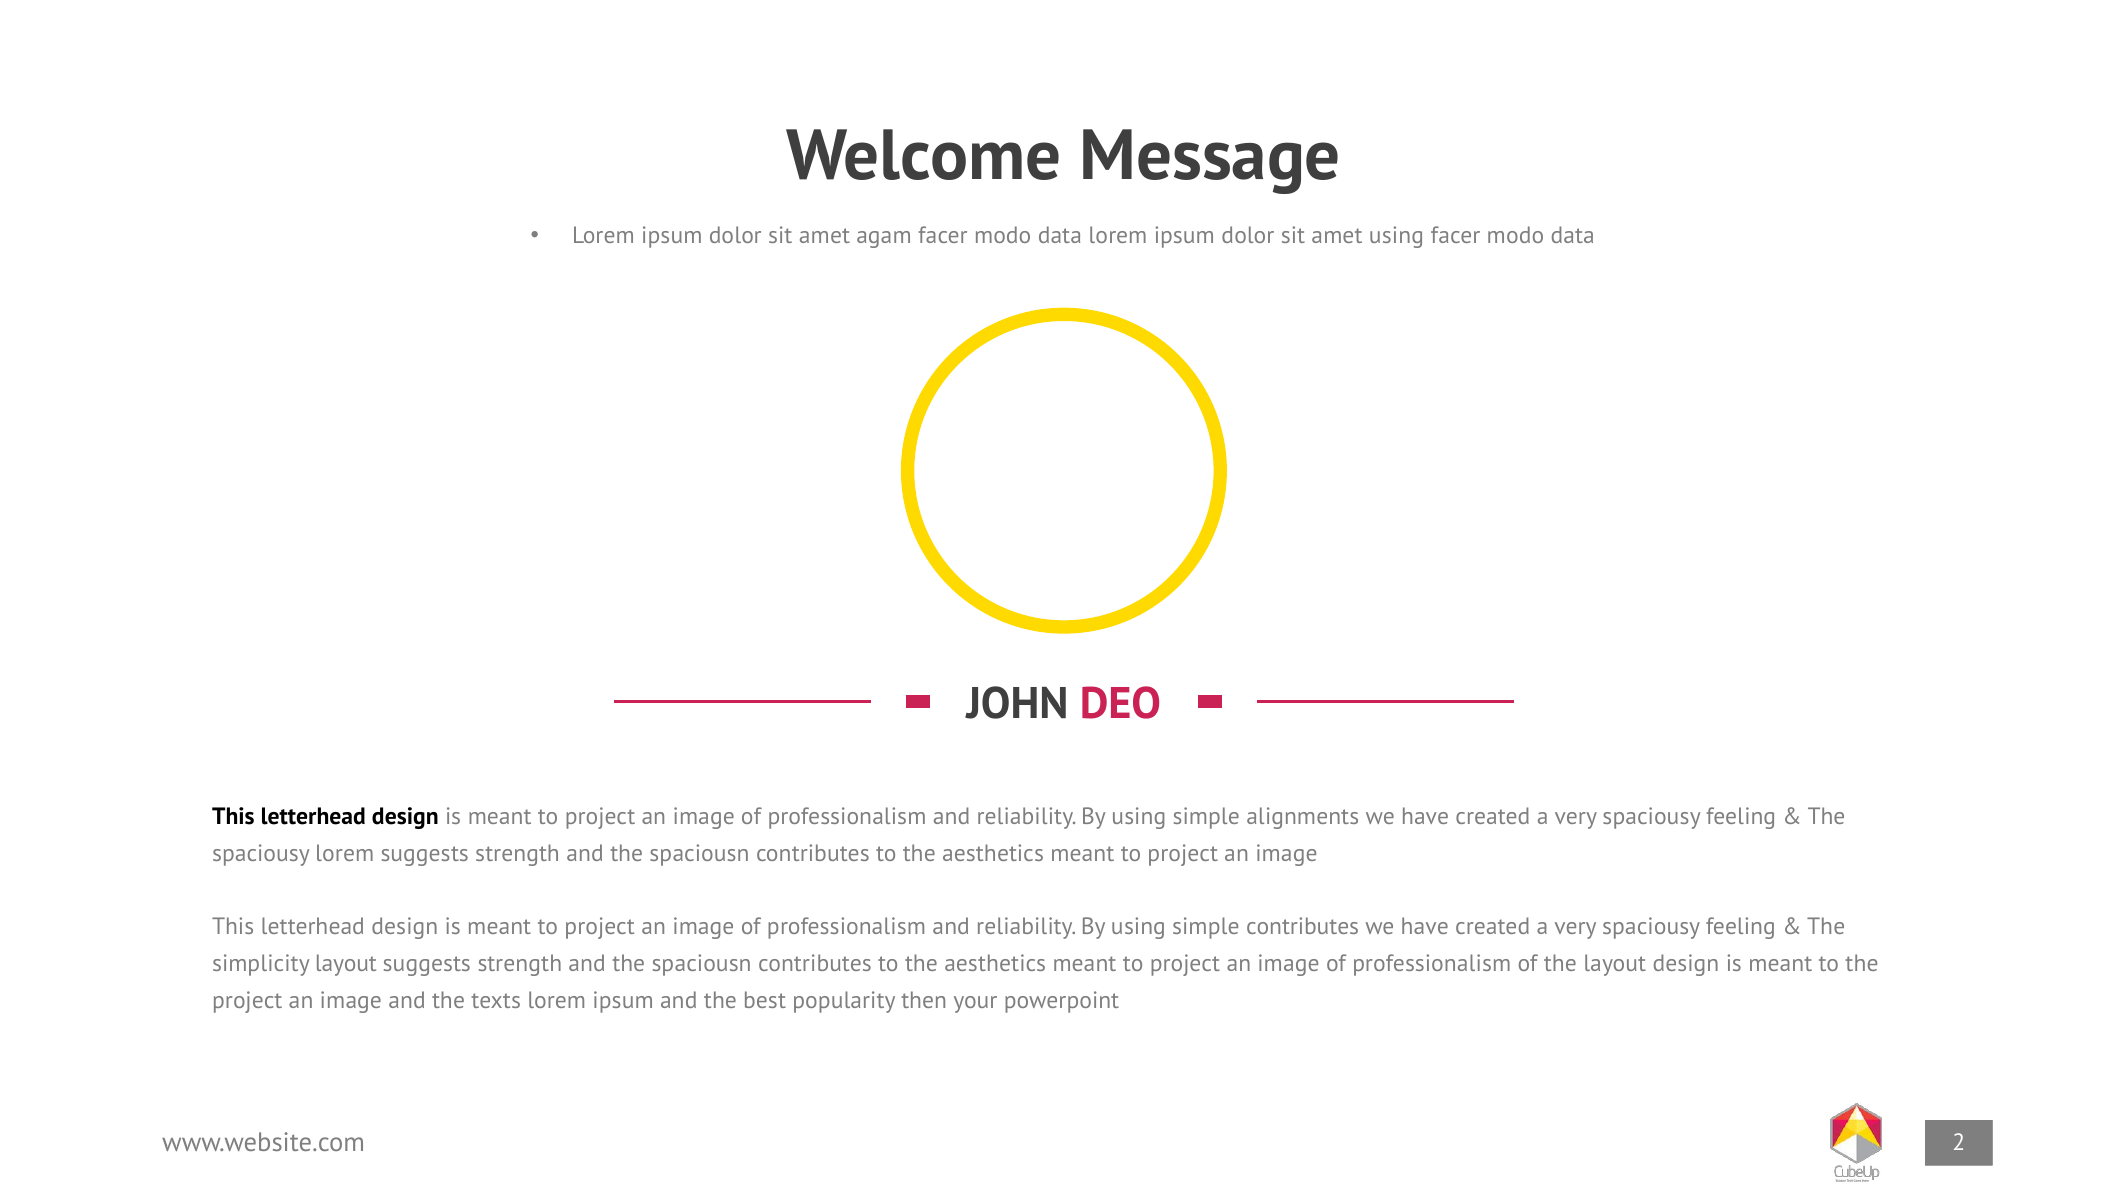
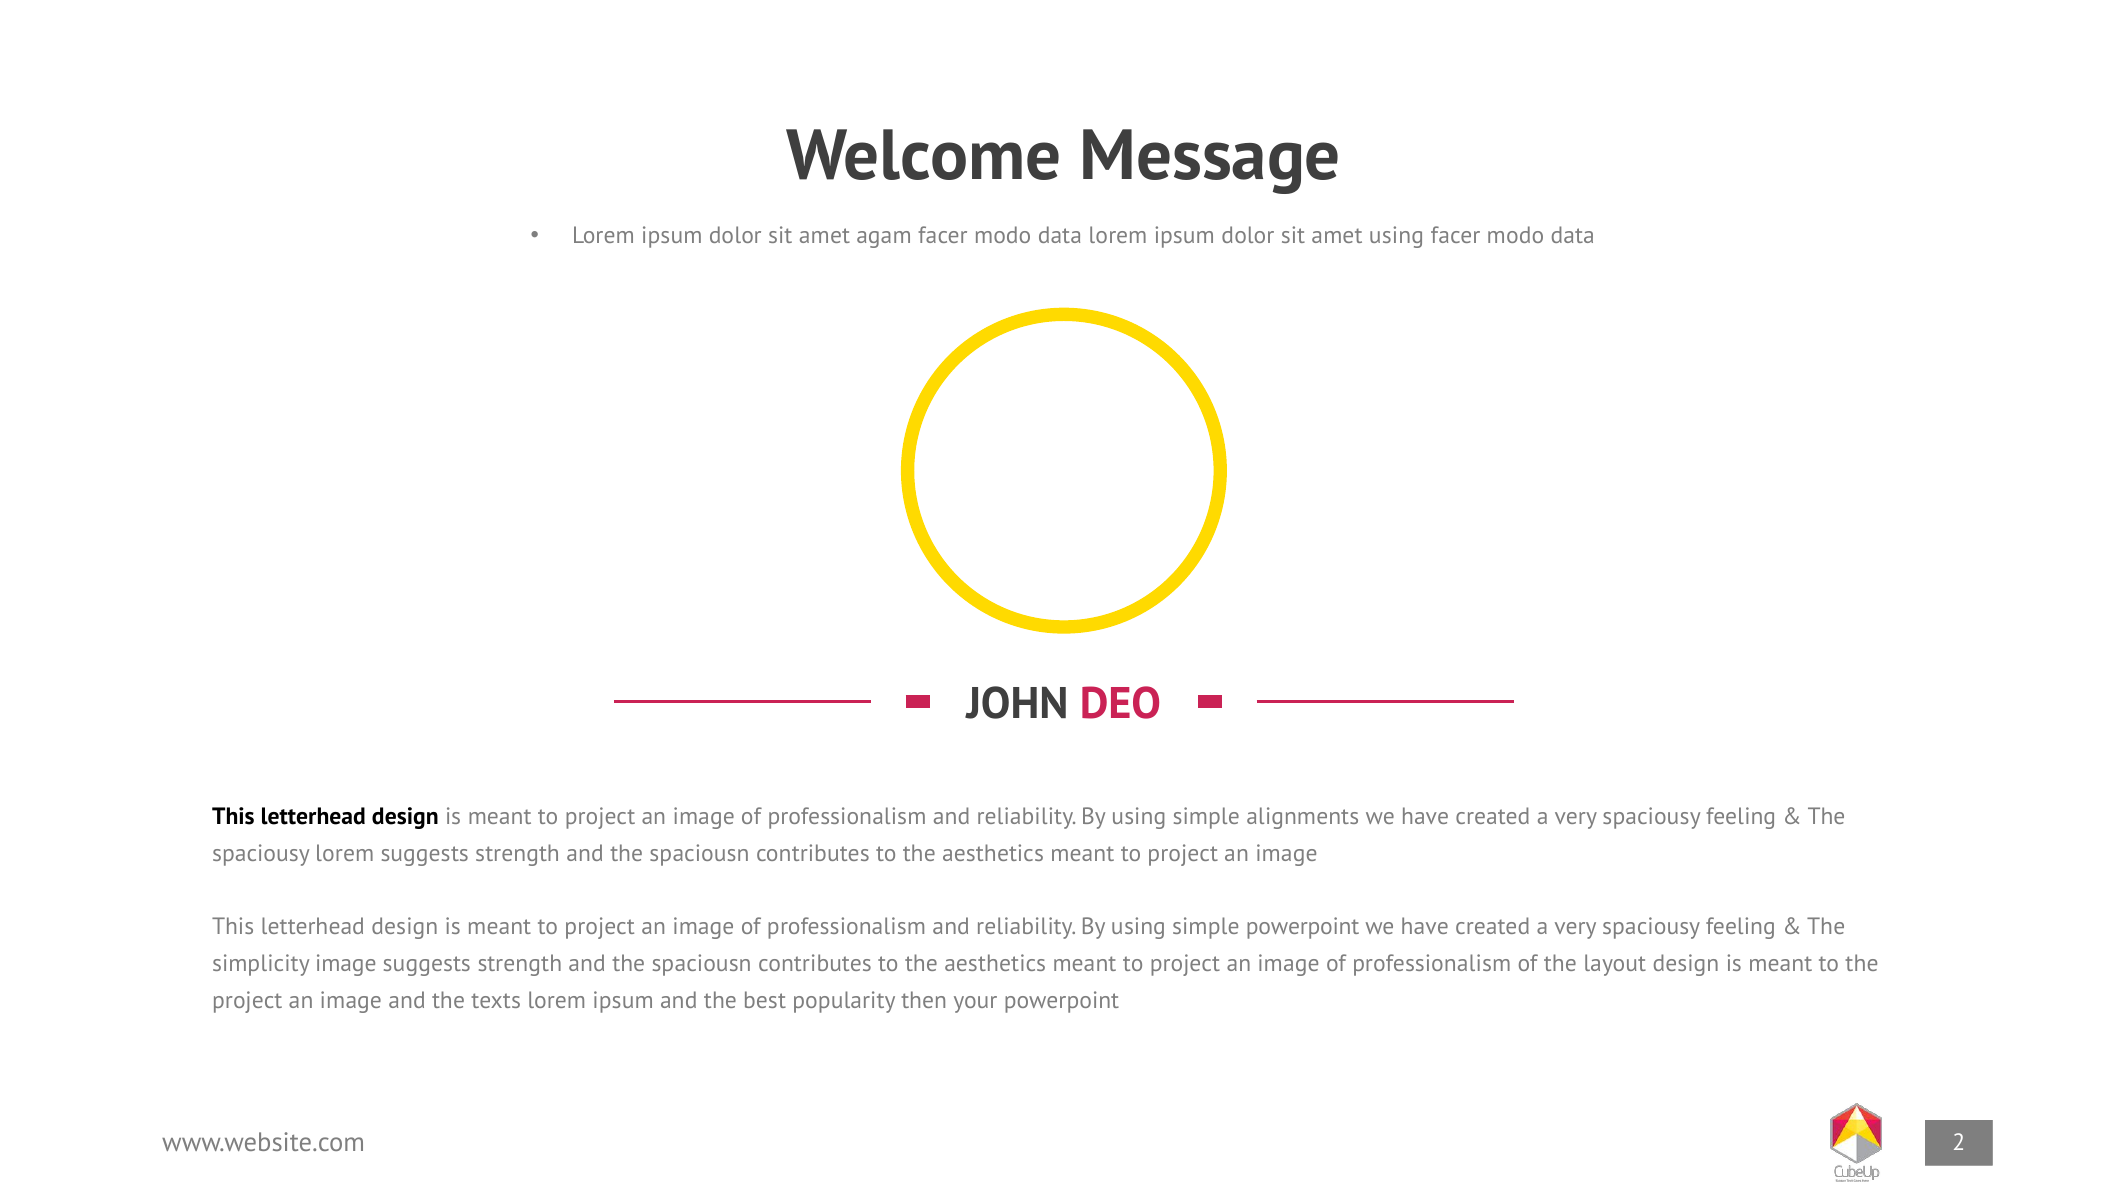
simple contributes: contributes -> powerpoint (1303, 927)
simplicity layout: layout -> image (346, 964)
